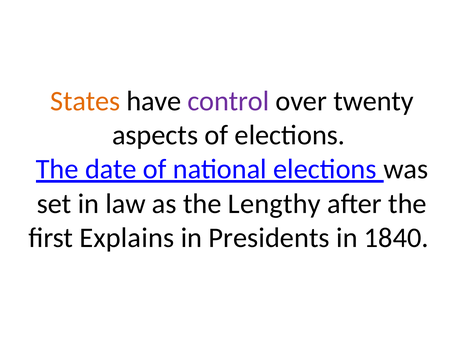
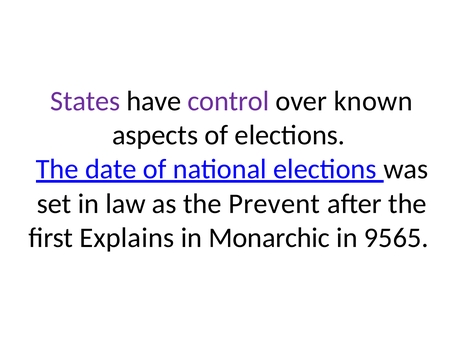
States colour: orange -> purple (85, 101)
twenty: twenty -> known (373, 101)
Lengthy: Lengthy -> Prevent (274, 204)
Presidents: Presidents -> Monarchic (269, 238)
1840: 1840 -> 9565 (396, 238)
